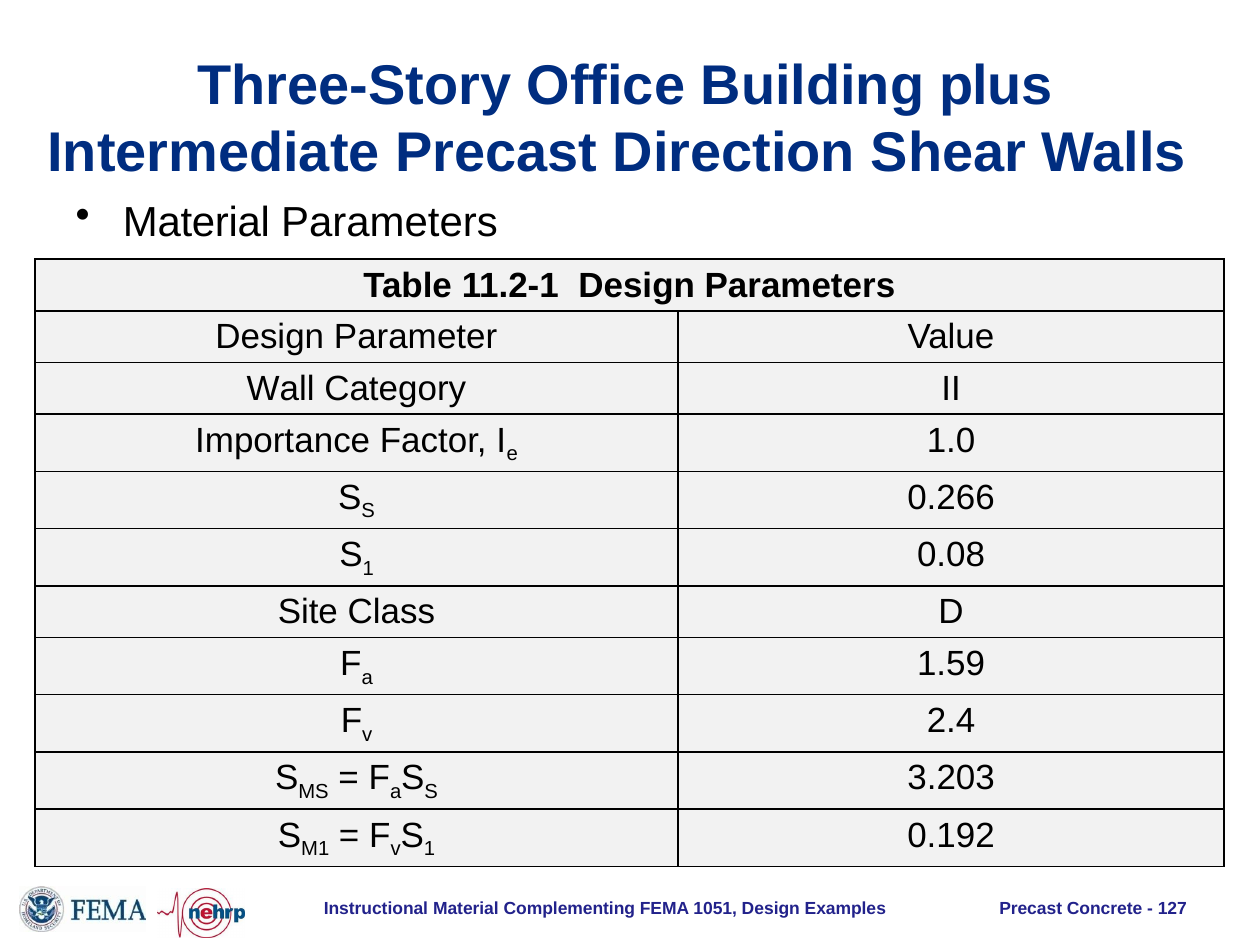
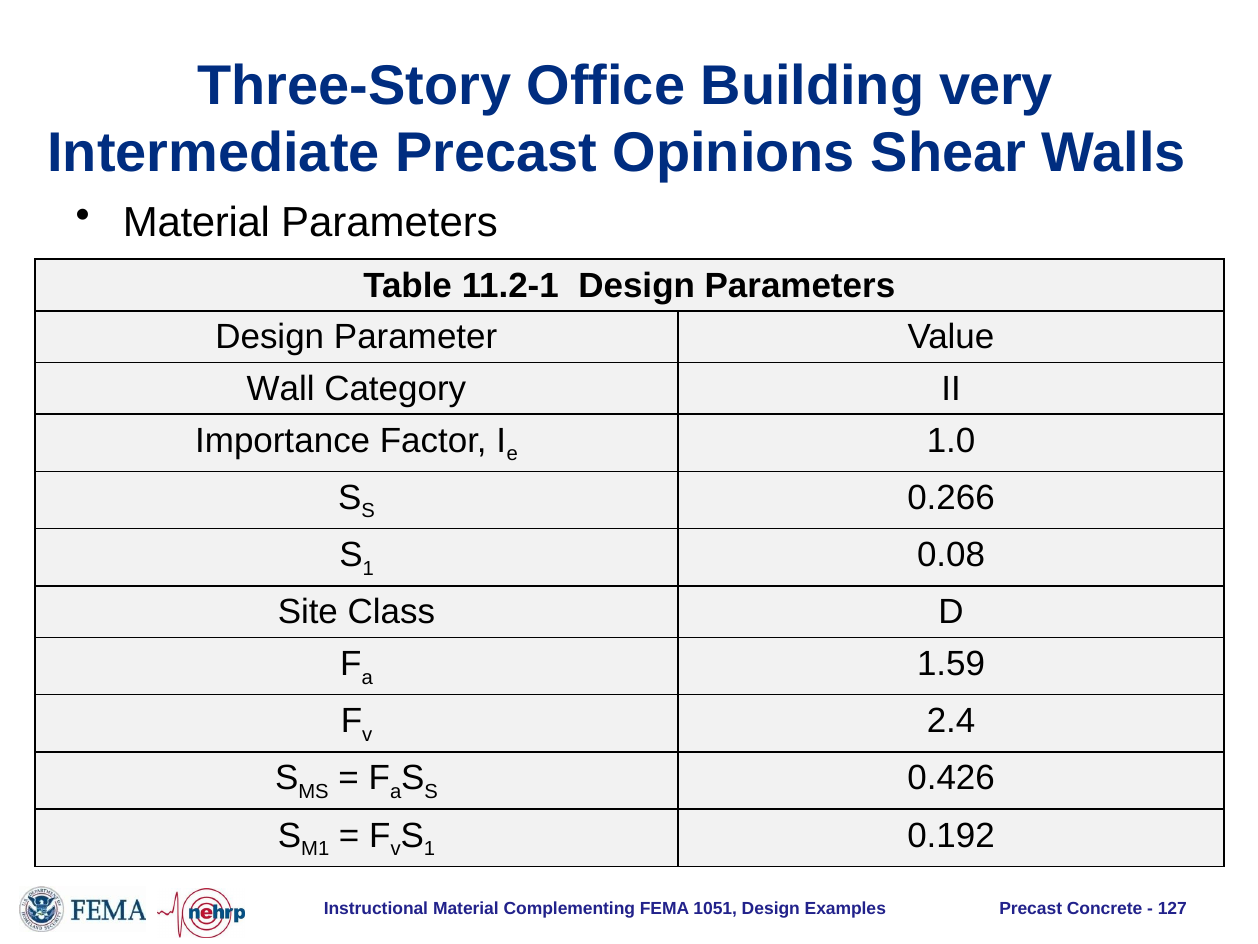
plus: plus -> very (996, 86)
Direction: Direction -> Opinions (734, 153)
3.203: 3.203 -> 0.426 (951, 778)
